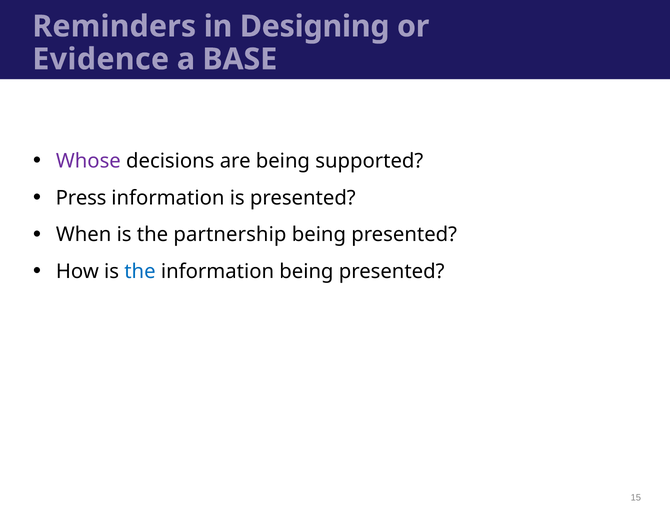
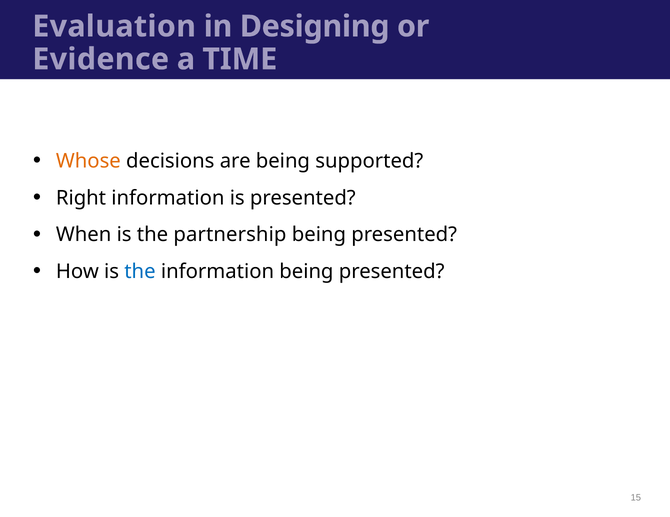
Reminders: Reminders -> Evaluation (114, 26)
BASE: BASE -> TIME (240, 59)
Whose colour: purple -> orange (88, 161)
Press: Press -> Right (81, 198)
